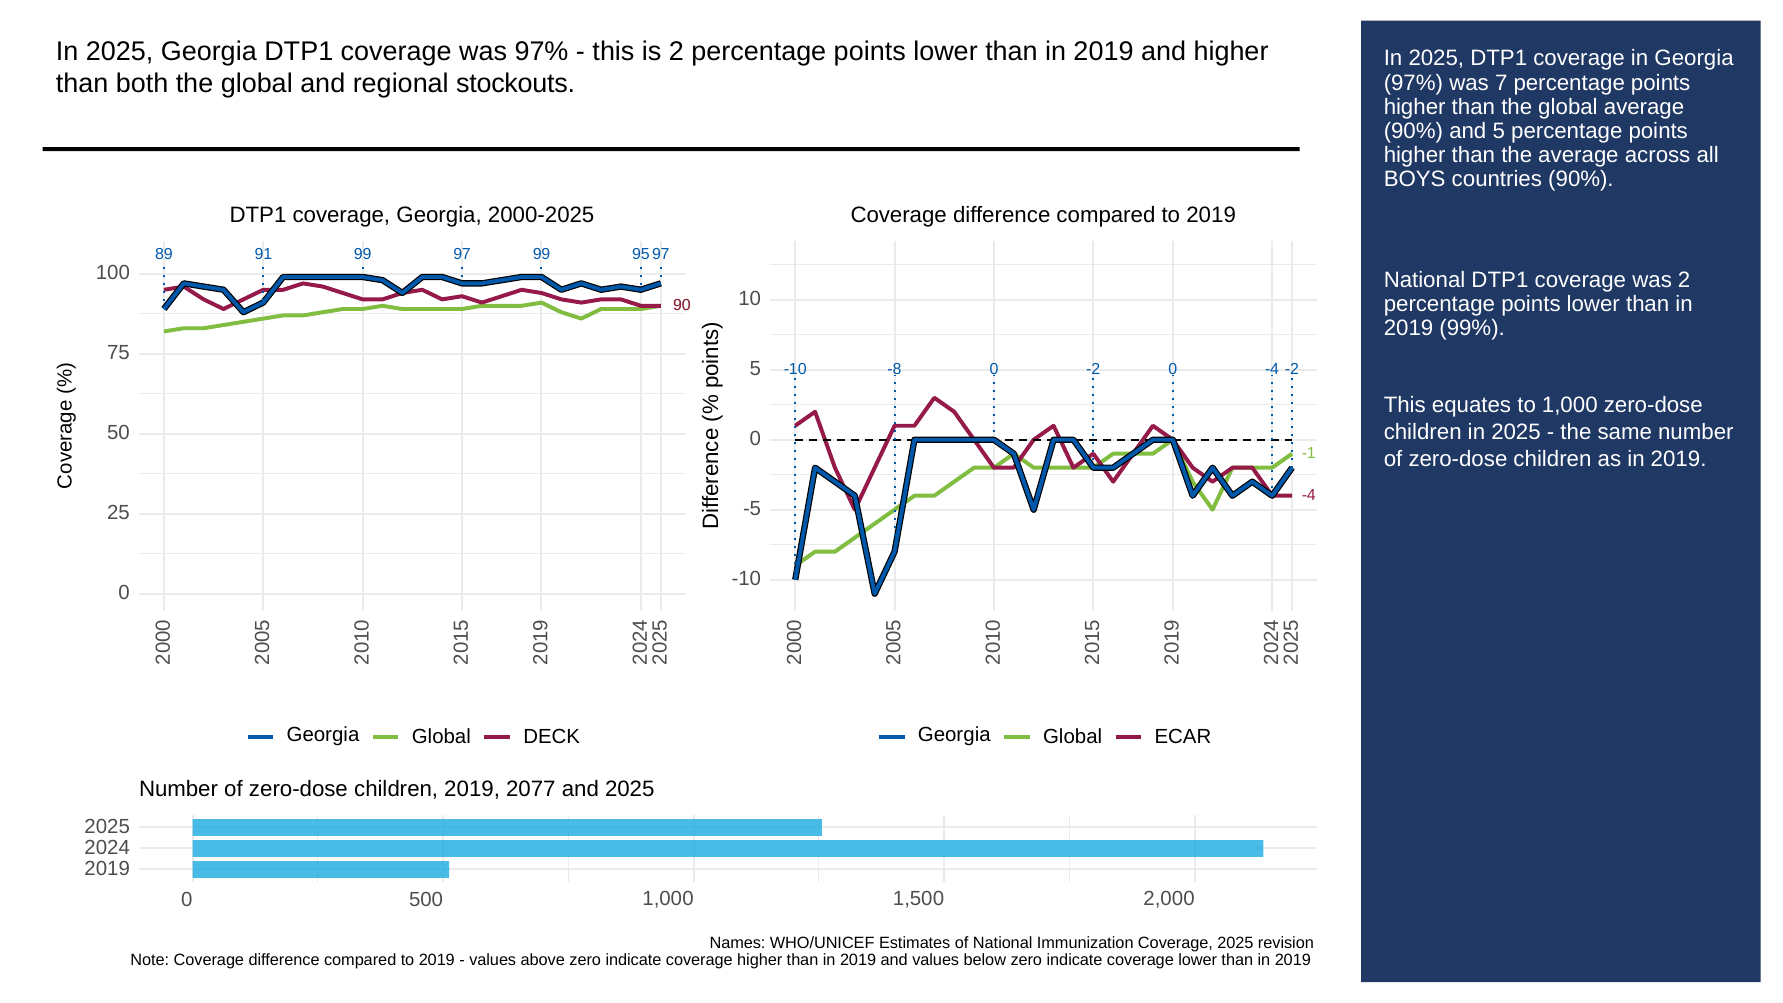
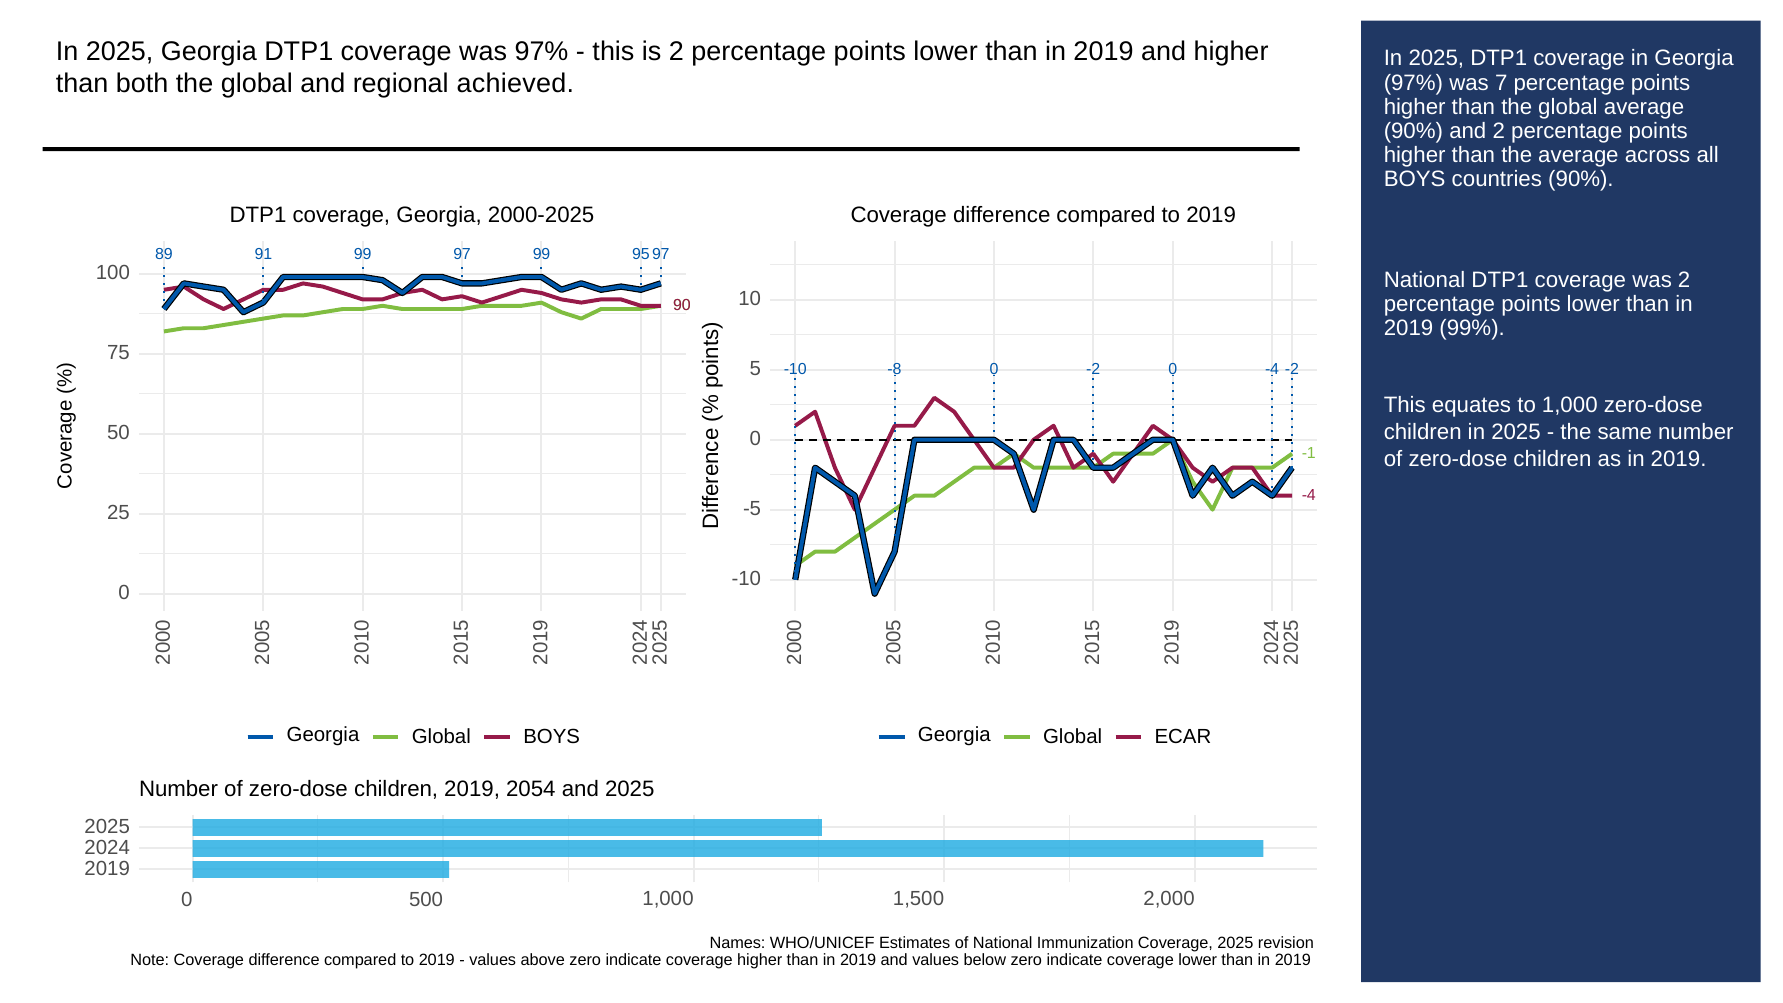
stockouts: stockouts -> achieved (515, 84)
and 5: 5 -> 2 (1499, 131)
Global DECK: DECK -> BOYS (552, 736)
2077: 2077 -> 2054 (531, 789)
